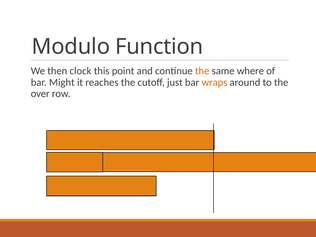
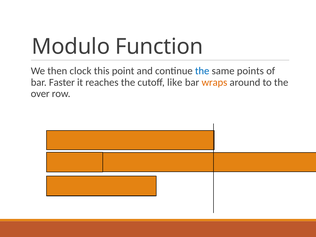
the colour: orange -> blue (202, 71)
where: where -> points (250, 71)
Might: Might -> Faster (62, 82)
just: just -> like (175, 82)
